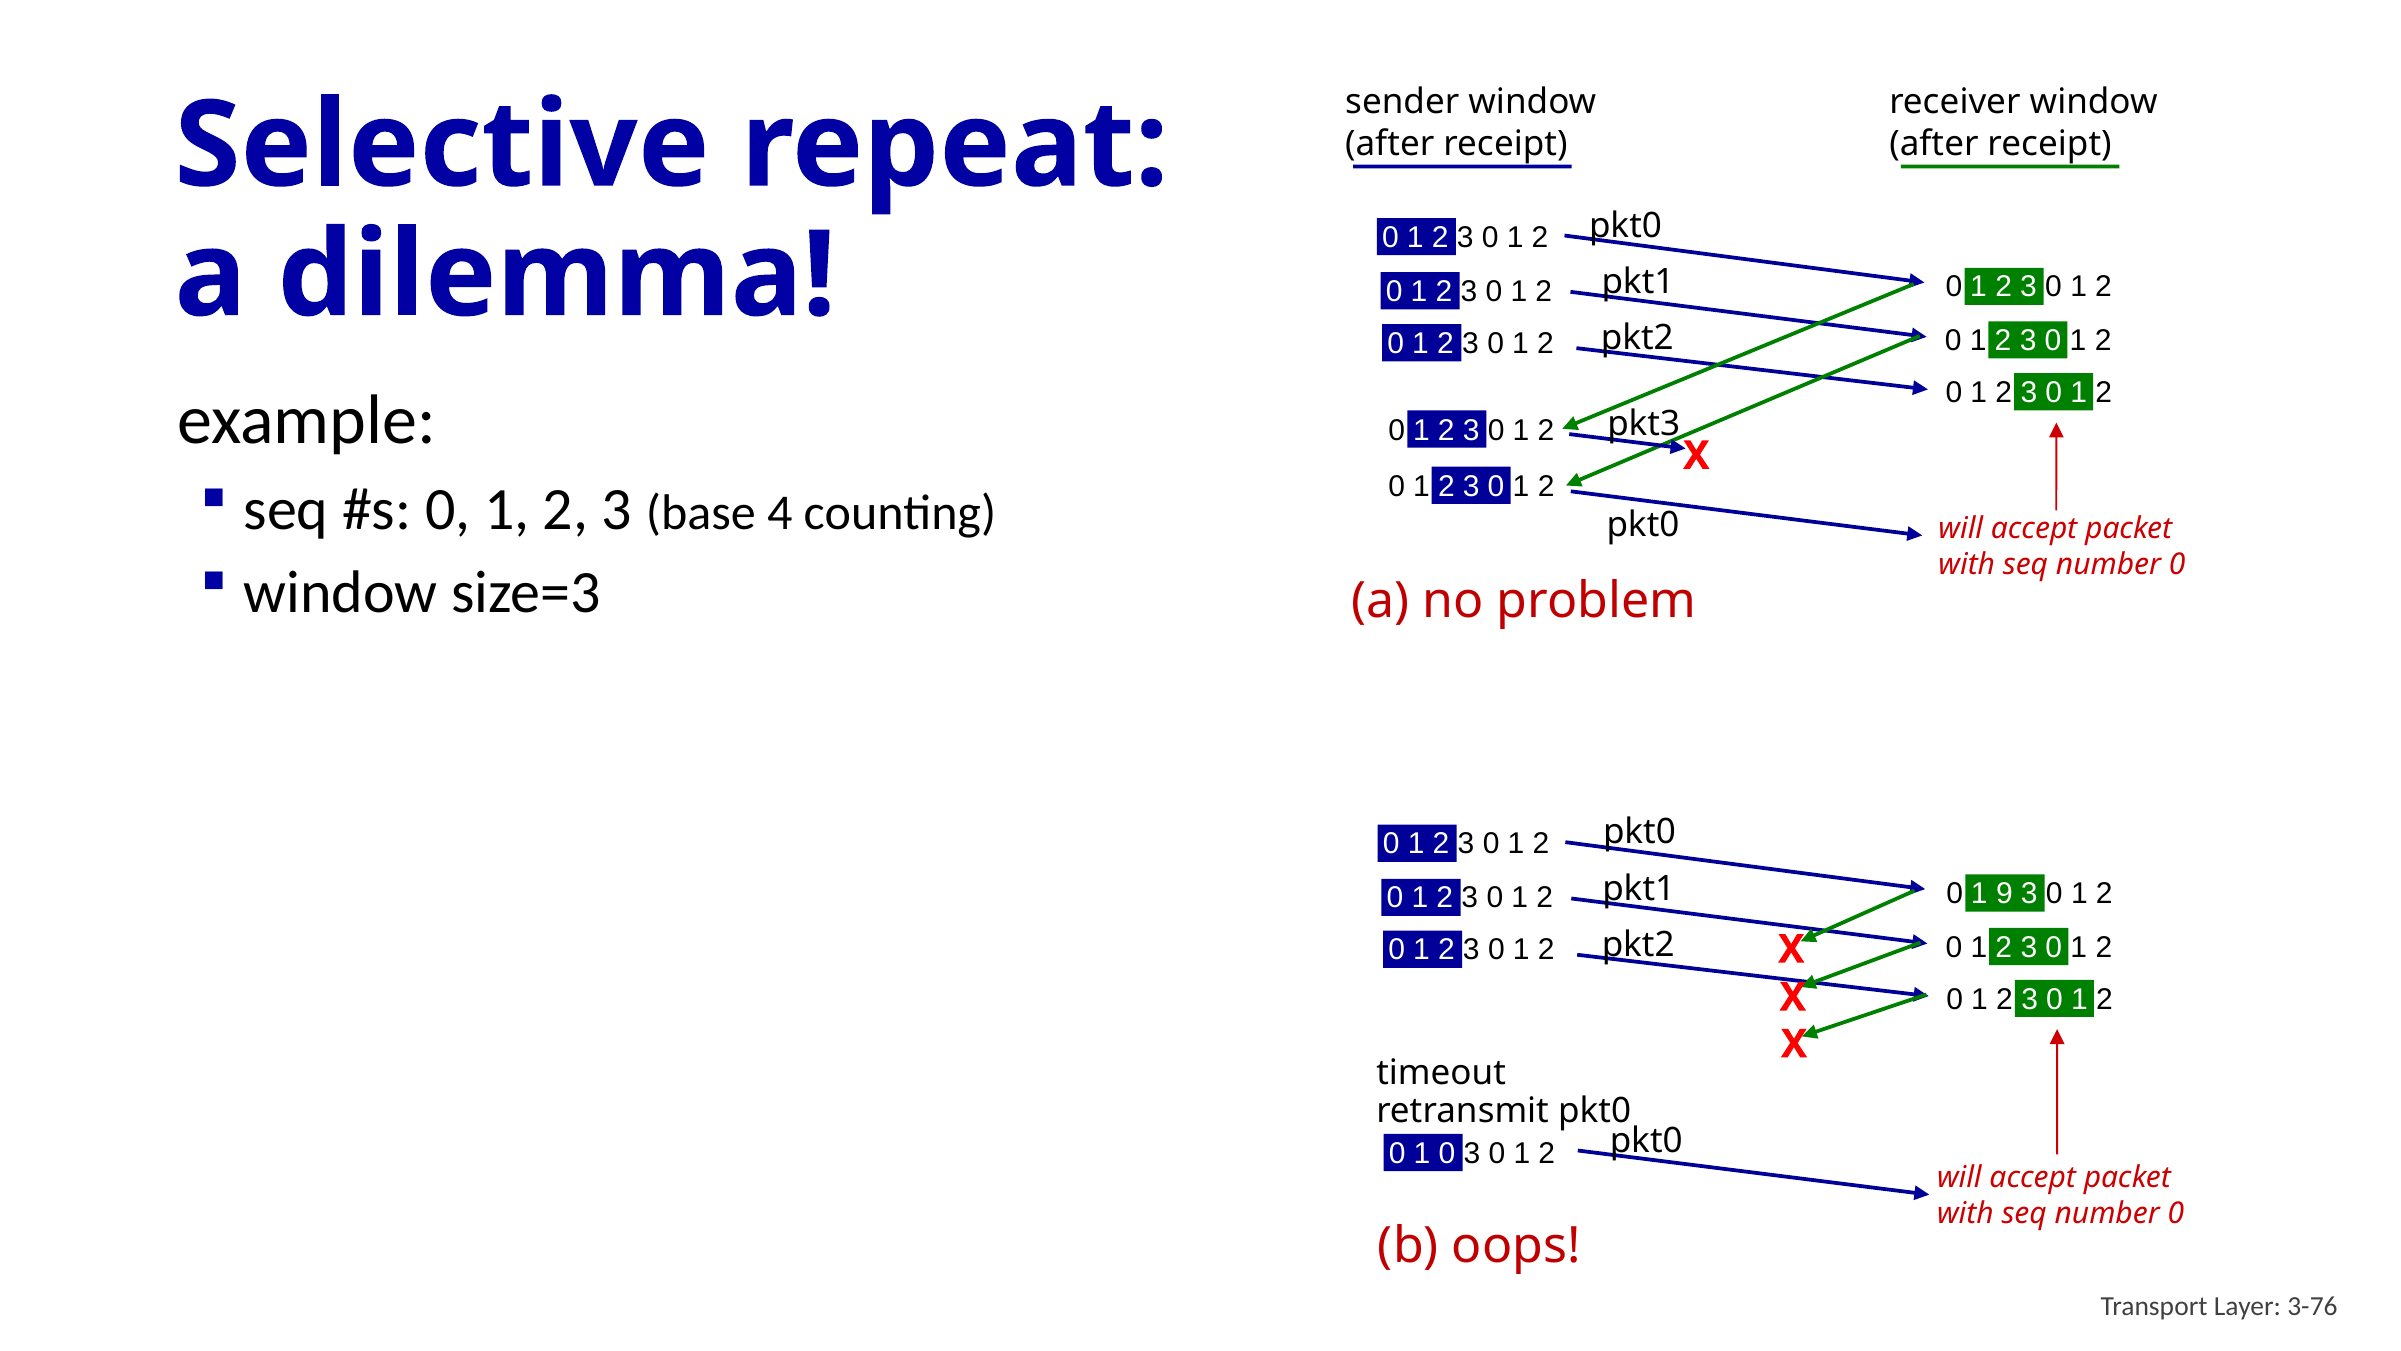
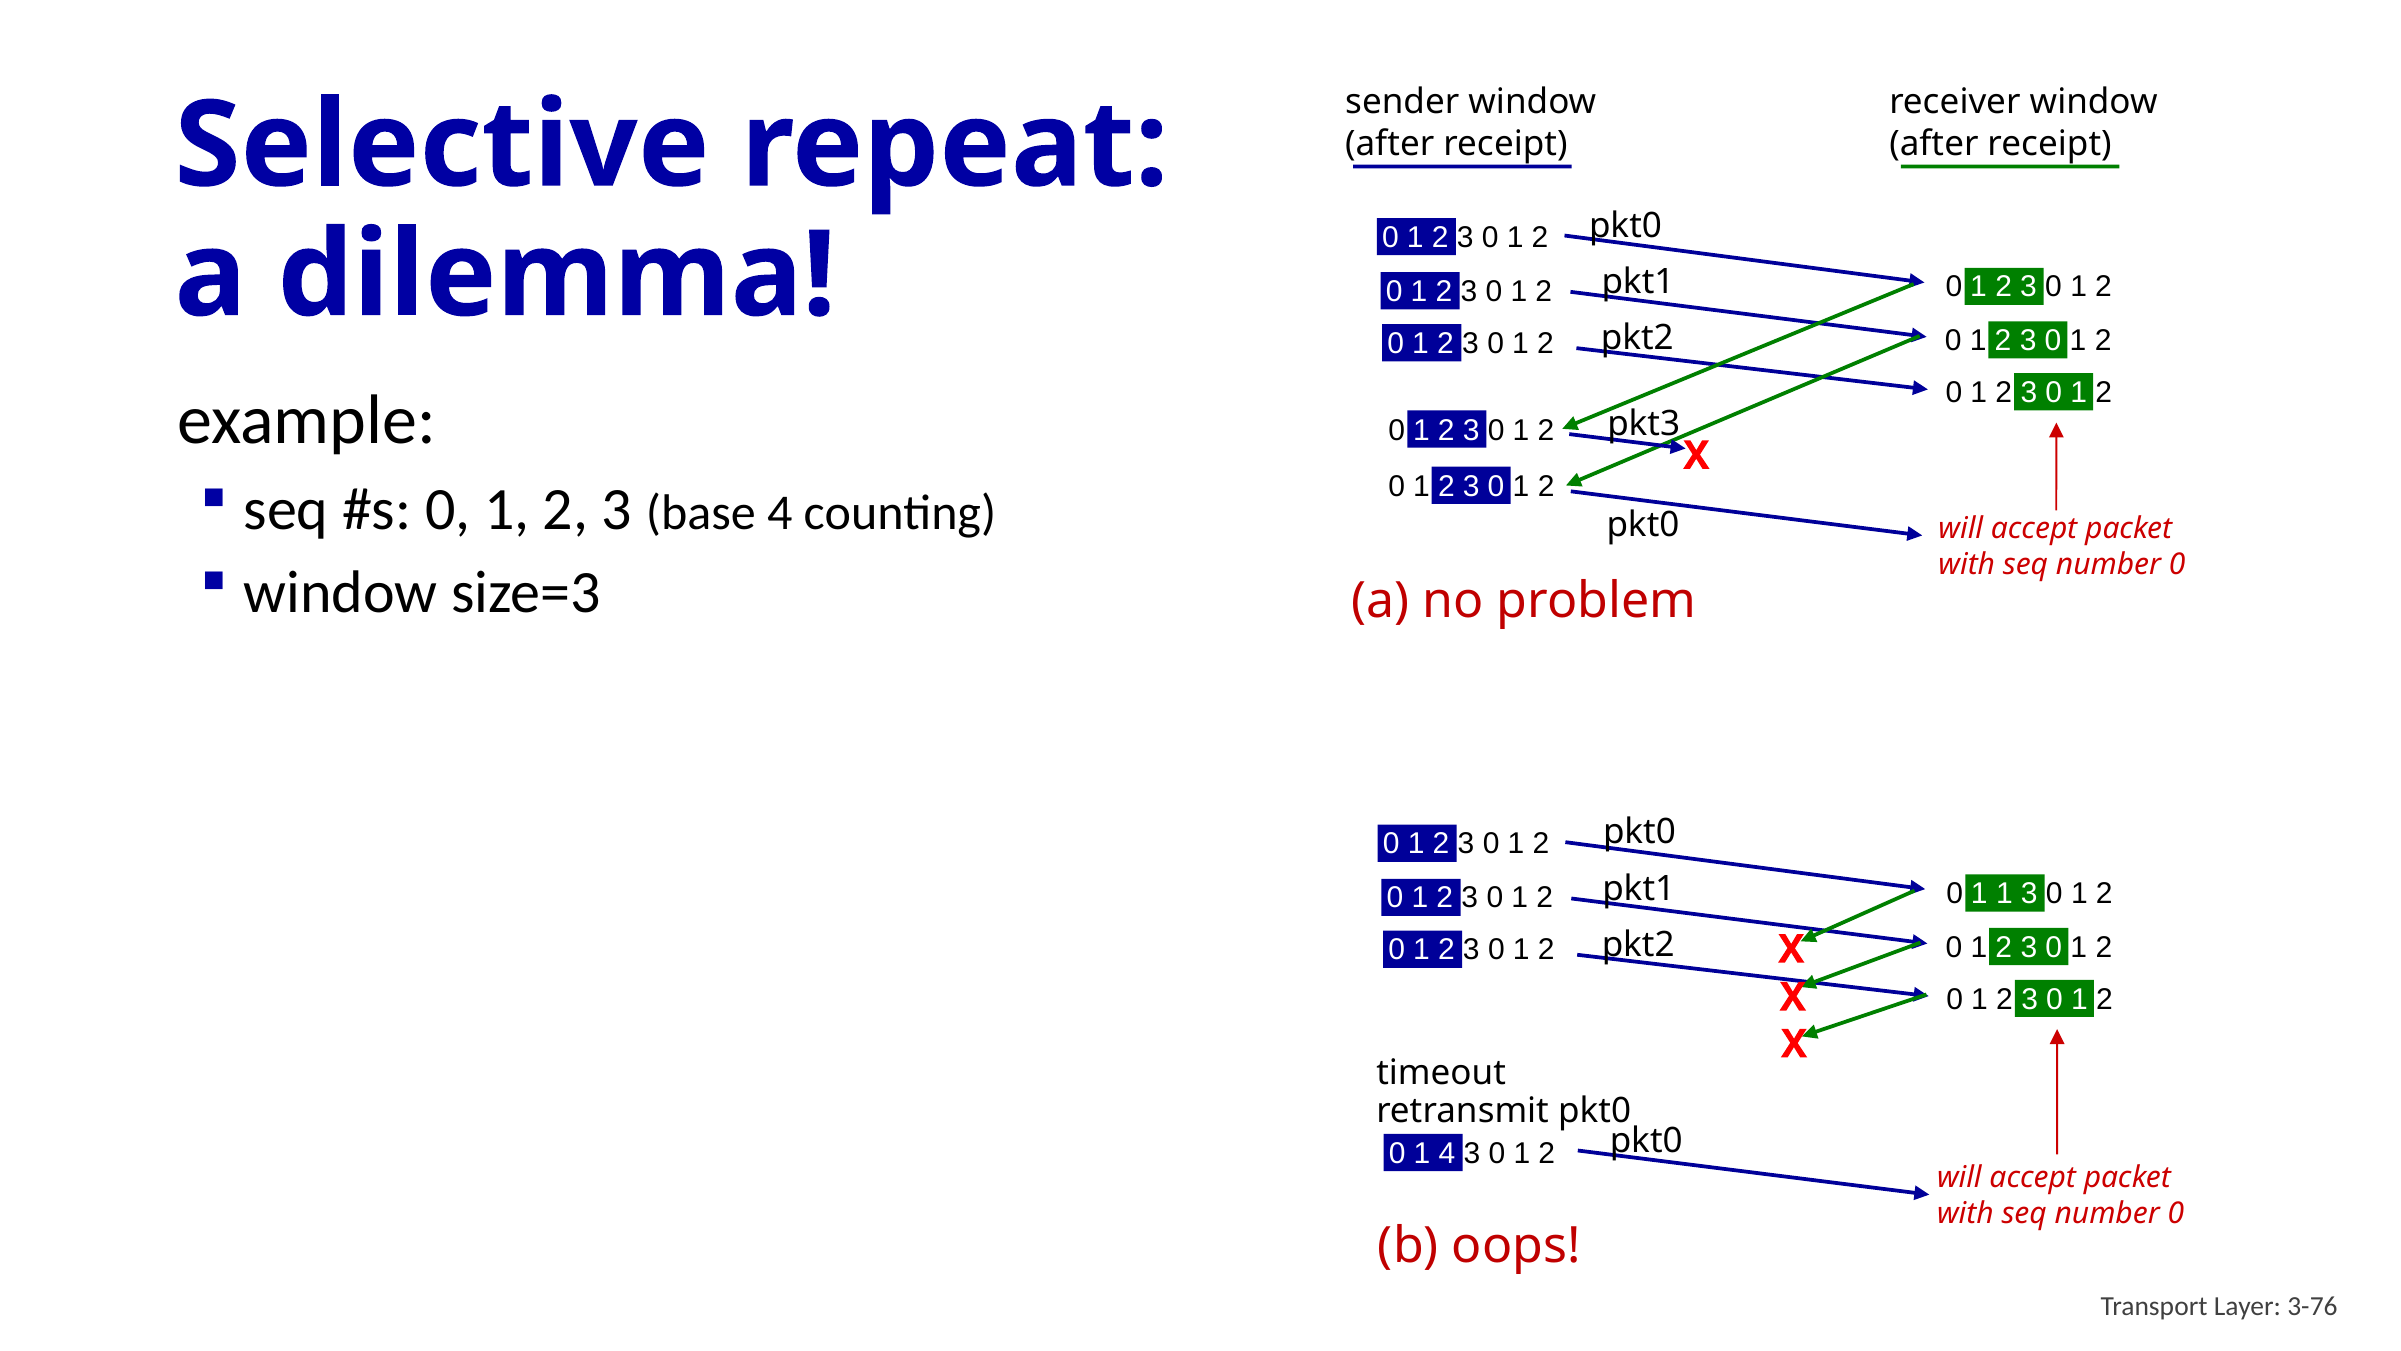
1 9: 9 -> 1 (2004, 893)
1 0: 0 -> 4 (1447, 1153)
